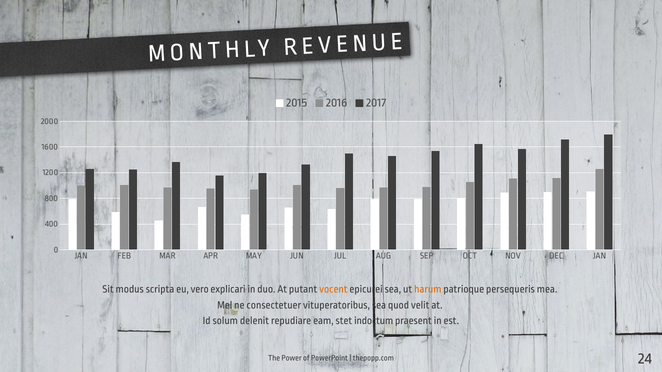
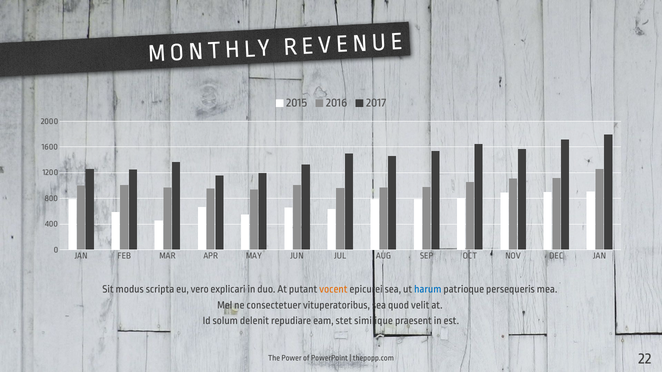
harum colour: orange -> blue (428, 289)
indoctum: indoctum -> similique (374, 321)
24: 24 -> 22 (645, 359)
